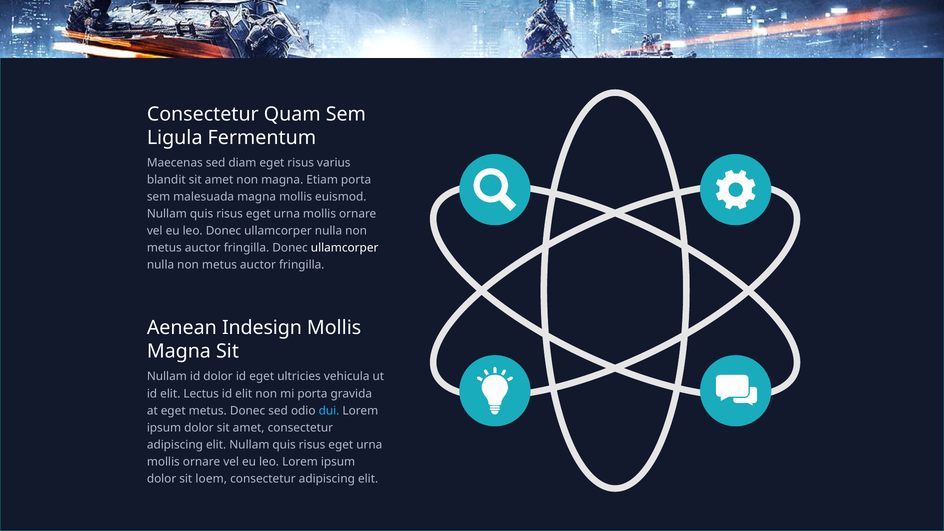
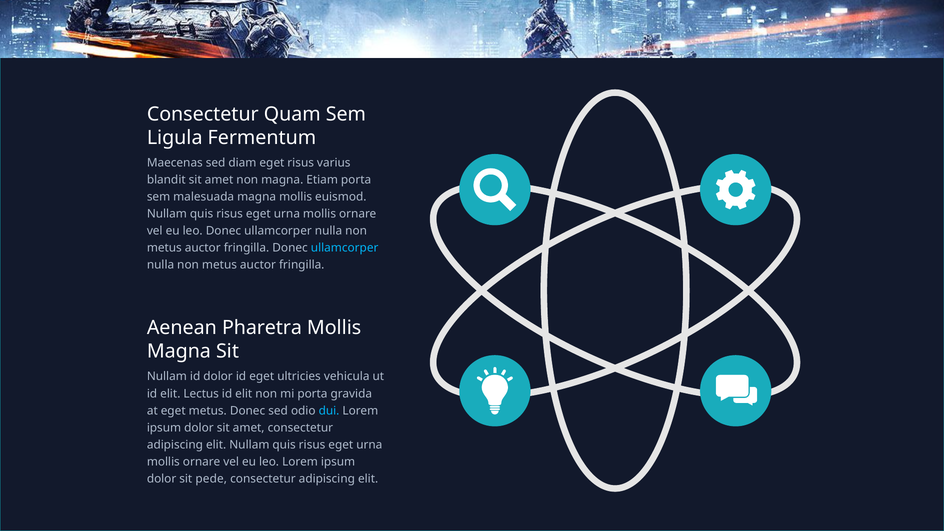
ullamcorper colour: white -> light blue (345, 248)
Indesign: Indesign -> Pharetra (262, 328)
loem: loem -> pede (211, 479)
